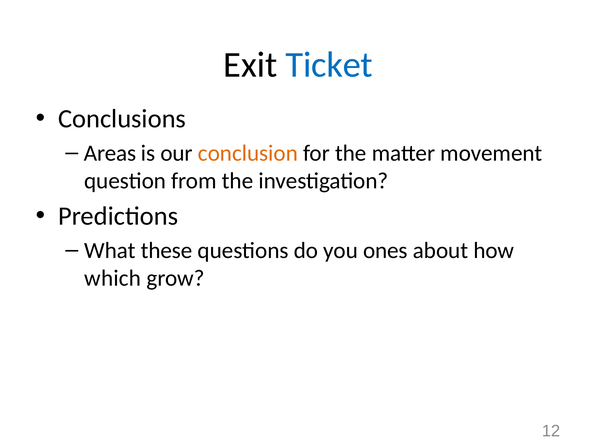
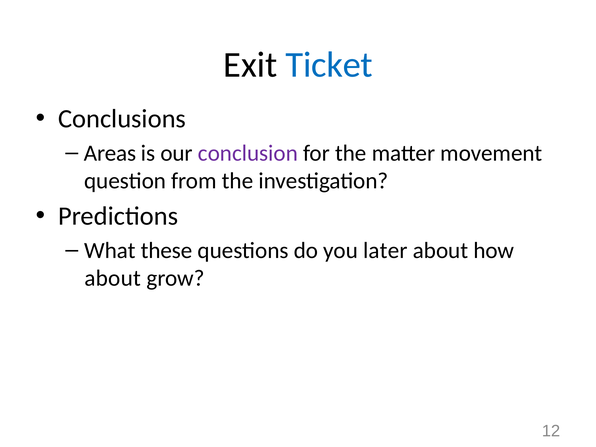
conclusion colour: orange -> purple (248, 153)
ones: ones -> later (385, 250)
which: which -> about (113, 278)
